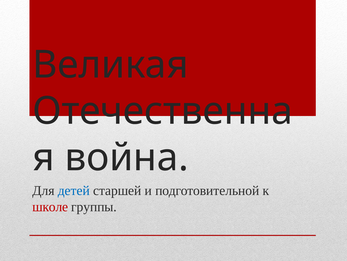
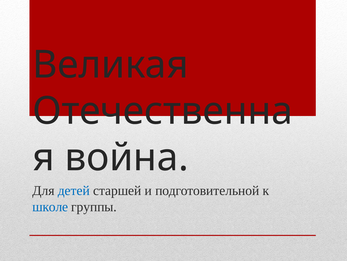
школе colour: red -> blue (50, 206)
